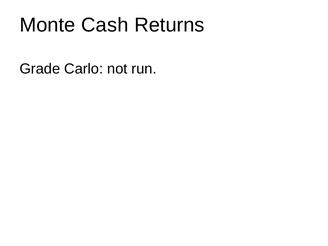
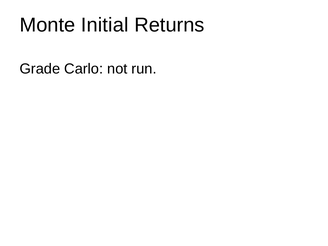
Cash: Cash -> Initial (105, 25)
